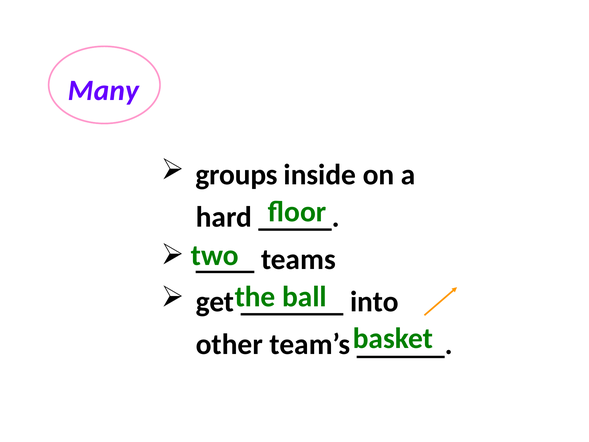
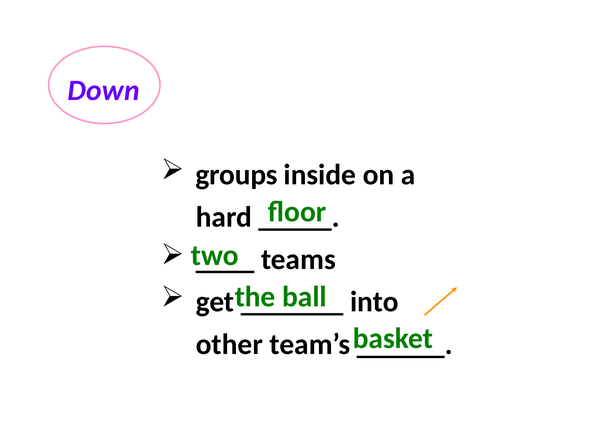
Many: Many -> Down (103, 90)
